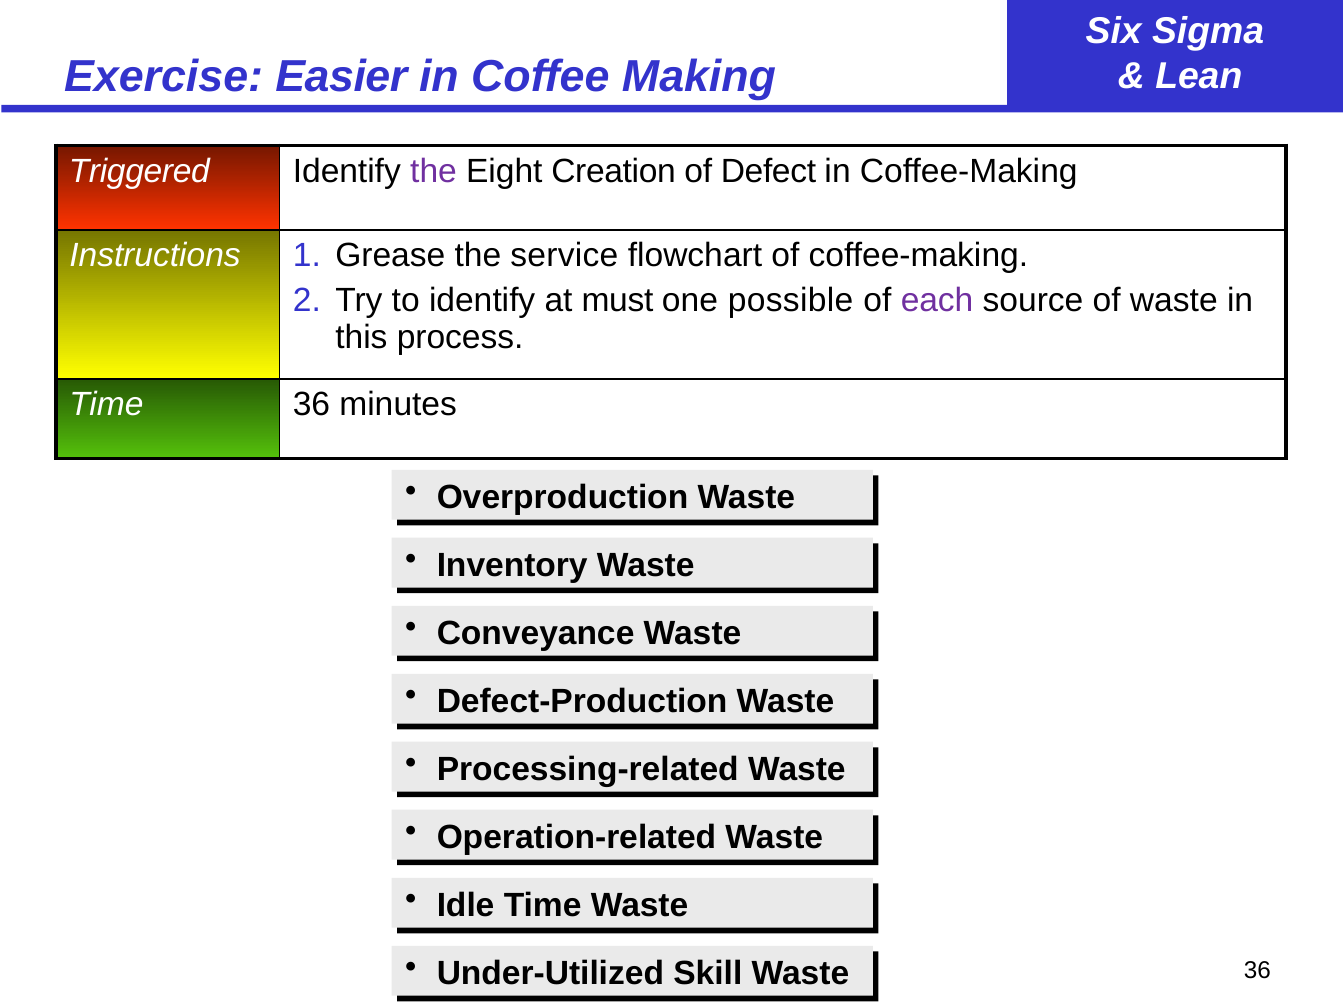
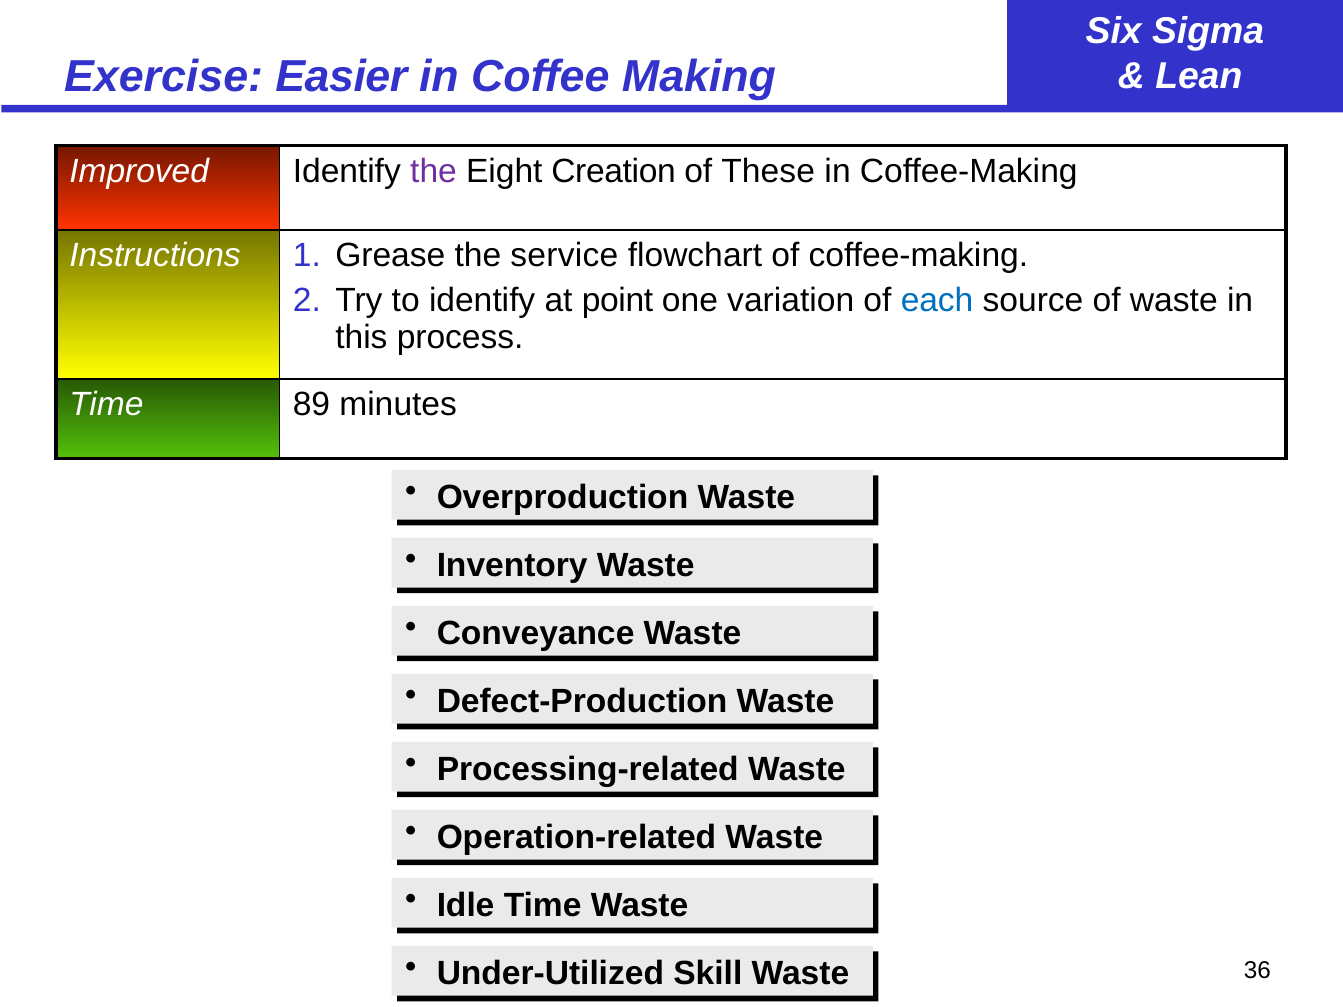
Triggered: Triggered -> Improved (139, 172)
Defect: Defect -> These (768, 172)
must: must -> point (617, 300)
possible: possible -> variation (791, 300)
each colour: purple -> blue (937, 300)
Time 36: 36 -> 89 (312, 405)
